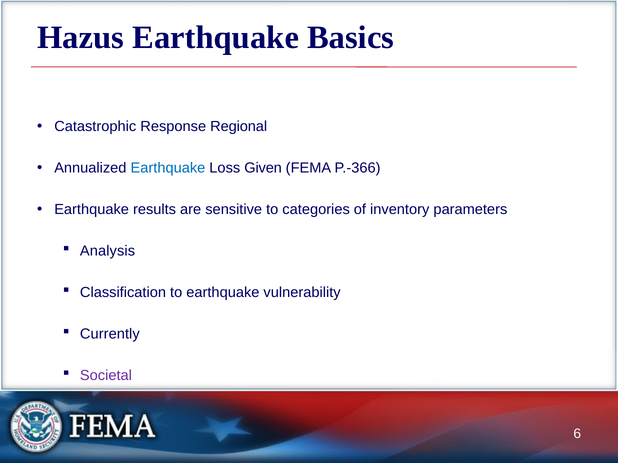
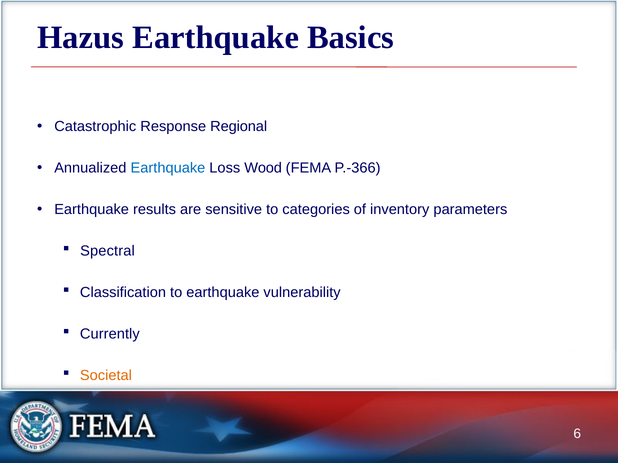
Given: Given -> Wood (263, 168)
Analysis: Analysis -> Spectral (108, 251)
Societal colour: purple -> orange (106, 376)
